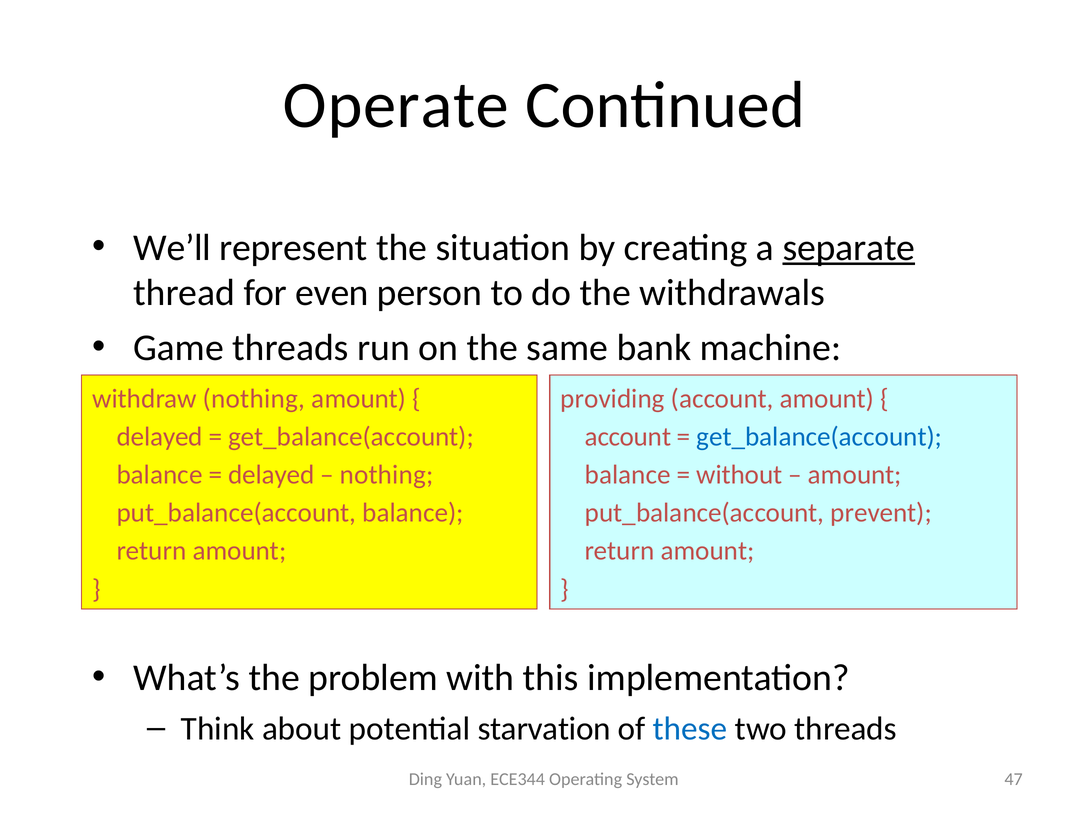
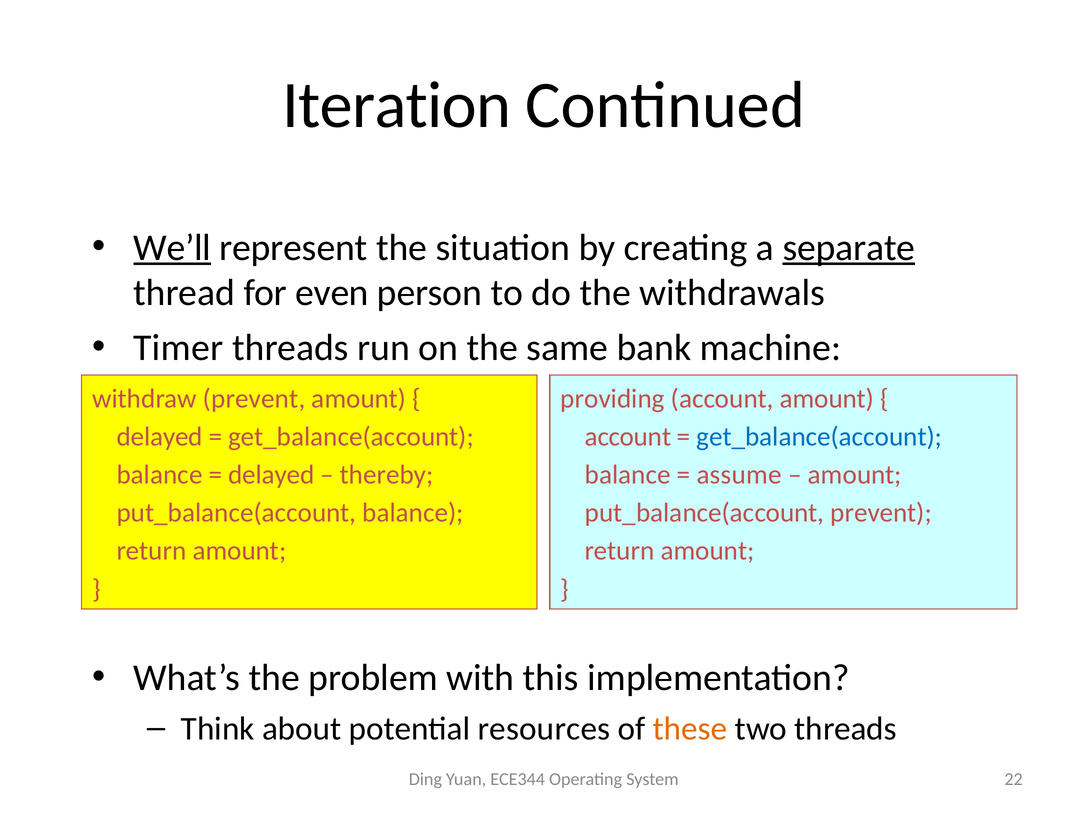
Operate: Operate -> Iteration (397, 105)
We’ll underline: none -> present (172, 248)
Game: Game -> Timer (178, 348)
withdraw nothing: nothing -> prevent (254, 399)
nothing: nothing -> thereby (387, 475)
without: without -> assume (739, 475)
starvation: starvation -> resources (544, 729)
these colour: blue -> orange (690, 729)
47: 47 -> 22 (1014, 779)
